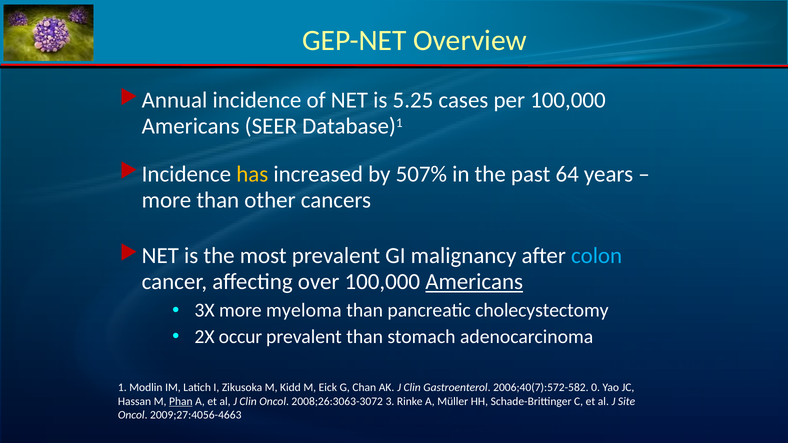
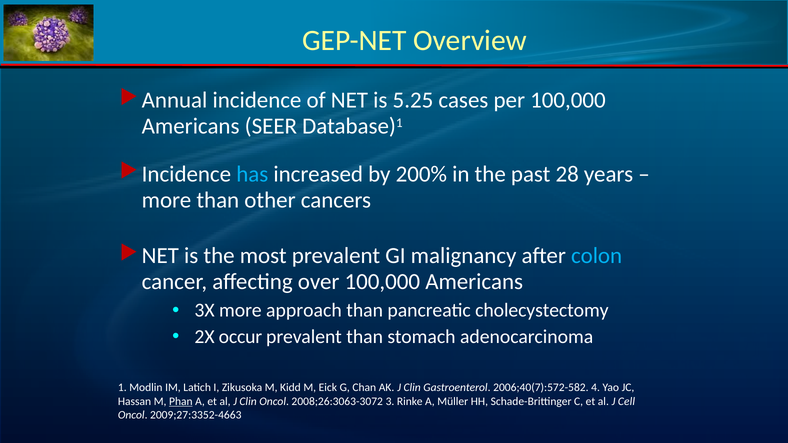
has colour: yellow -> light blue (252, 174)
507%: 507% -> 200% (421, 174)
64: 64 -> 28 (567, 174)
Americans underline: present -> none (474, 282)
myeloma: myeloma -> approach (304, 310)
0: 0 -> 4 (596, 388)
Site: Site -> Cell (626, 402)
2009;27:4056-4663: 2009;27:4056-4663 -> 2009;27:3352-4663 (196, 415)
